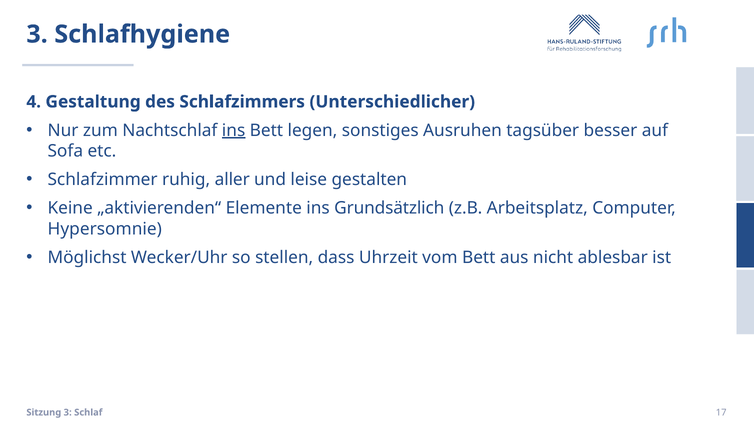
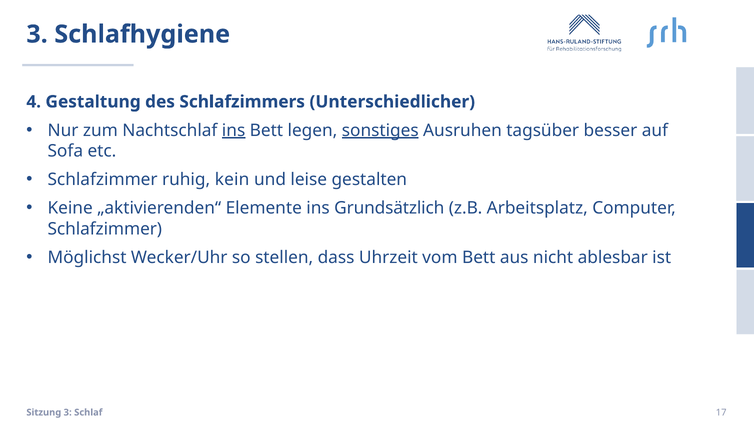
sonstiges underline: none -> present (380, 130)
aller: aller -> kein (232, 180)
Hypersomnie: Hypersomnie -> Schlafzimmer (105, 229)
